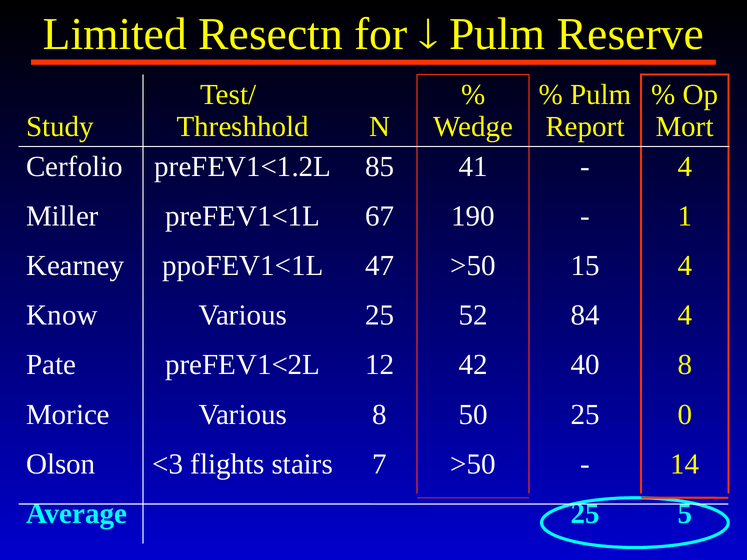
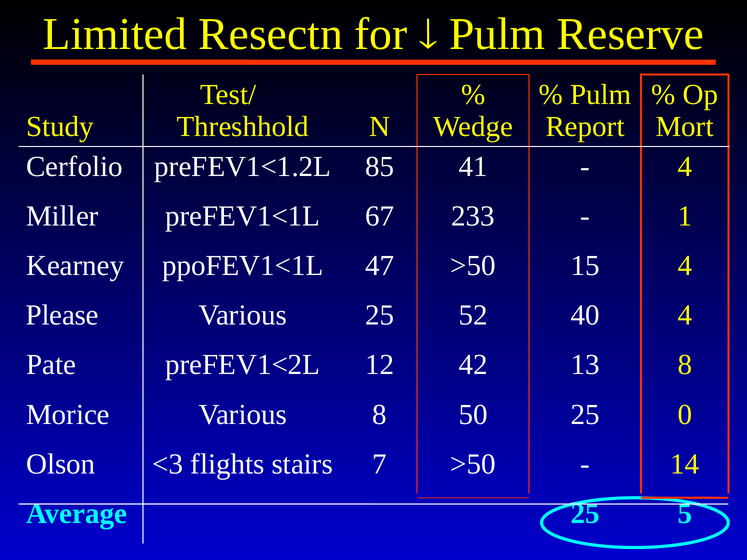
190: 190 -> 233 (473, 216)
Know: Know -> Please (62, 316)
84: 84 -> 40 (585, 316)
40: 40 -> 13 (585, 365)
